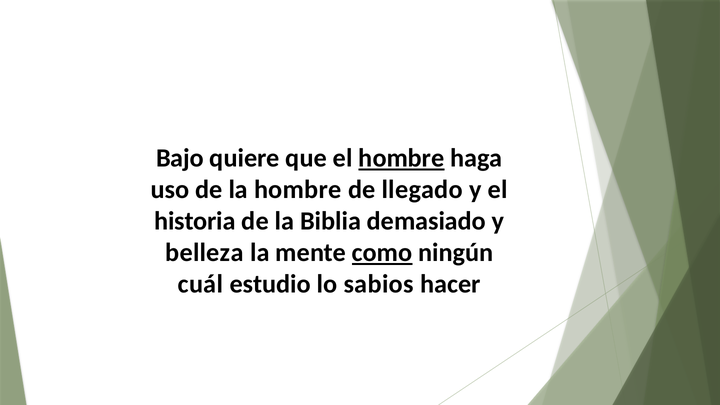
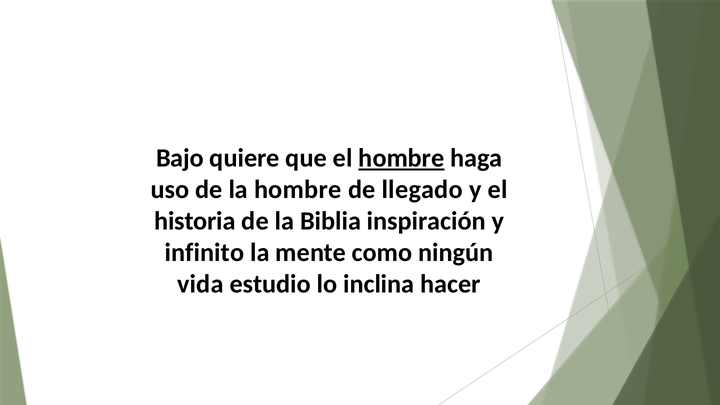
demasiado: demasiado -> inspiración (426, 221)
belleza: belleza -> infinito (204, 253)
como underline: present -> none (382, 253)
cuál: cuál -> vida (201, 284)
sabios: sabios -> inclina (379, 284)
